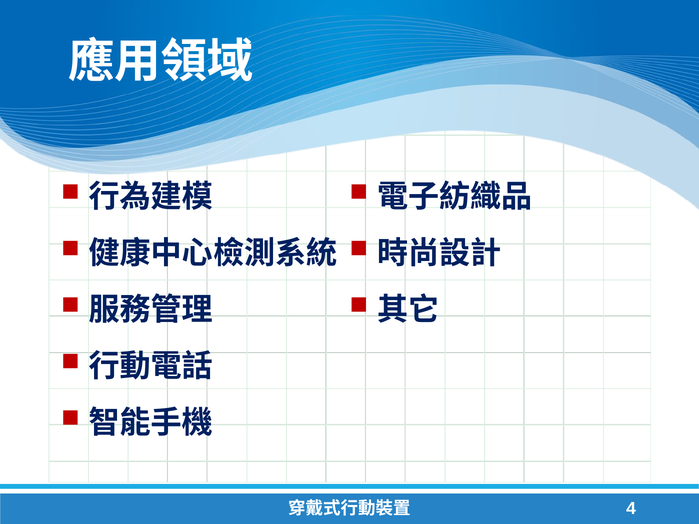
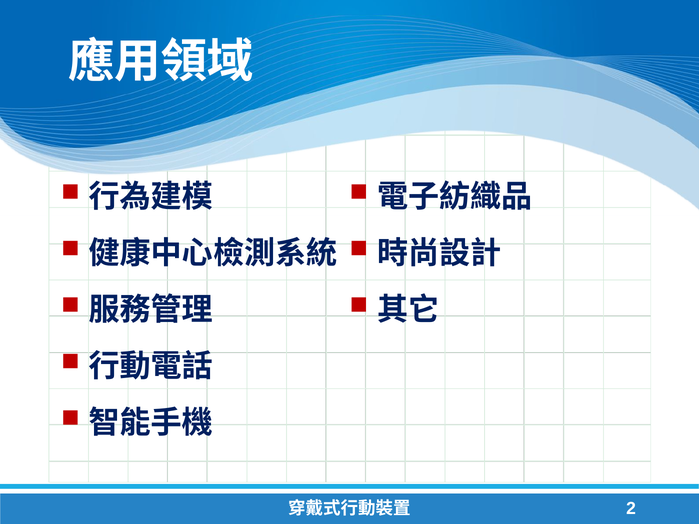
4: 4 -> 2 (631, 509)
